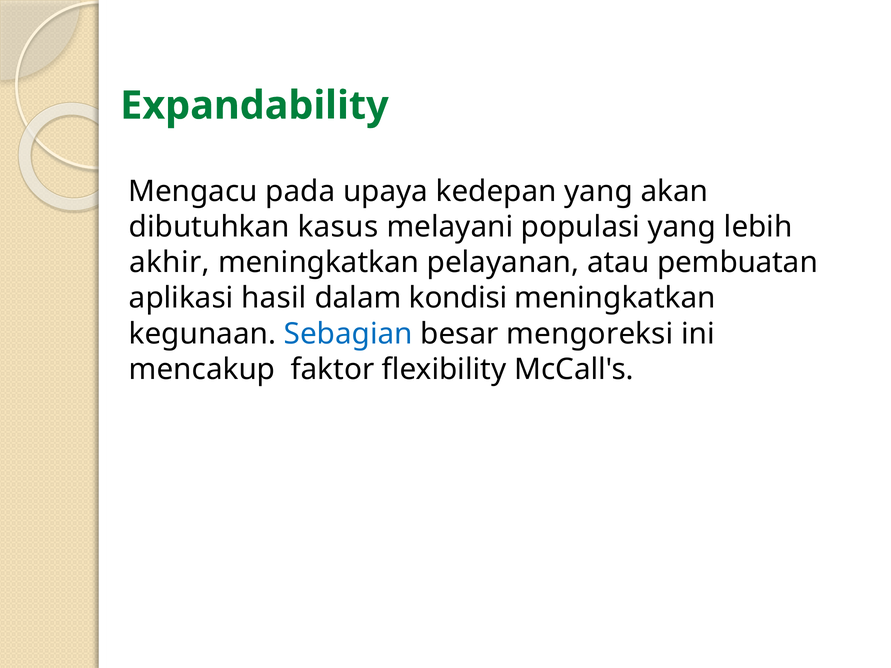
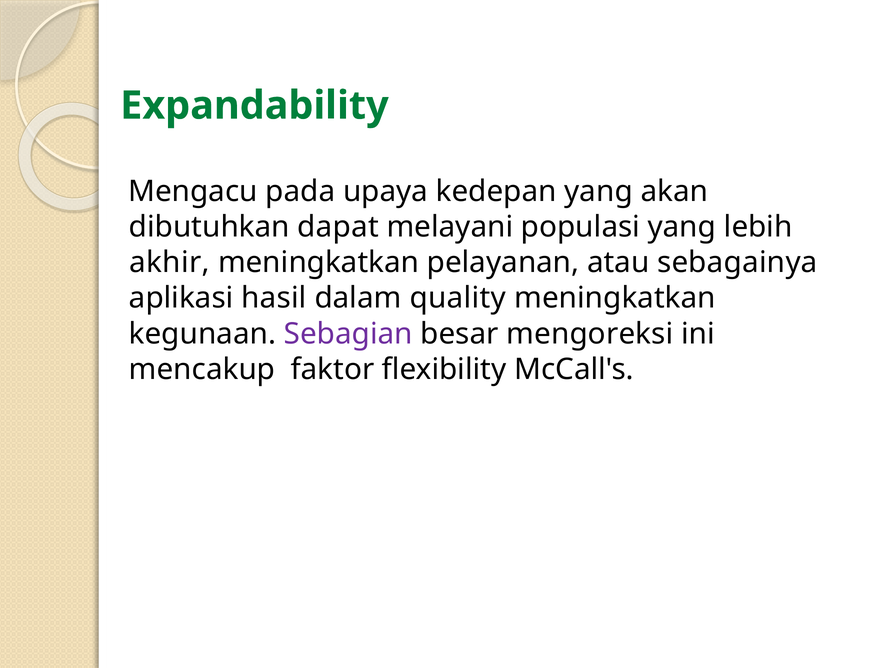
kasus: kasus -> dapat (338, 227)
pembuatan: pembuatan -> sebagainya (737, 263)
kondisi: kondisi -> quality (458, 298)
Sebagian colour: blue -> purple (348, 334)
